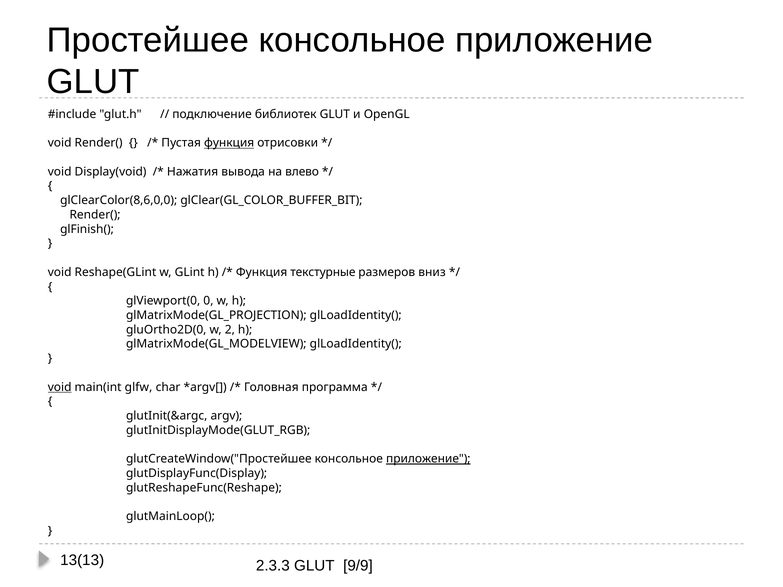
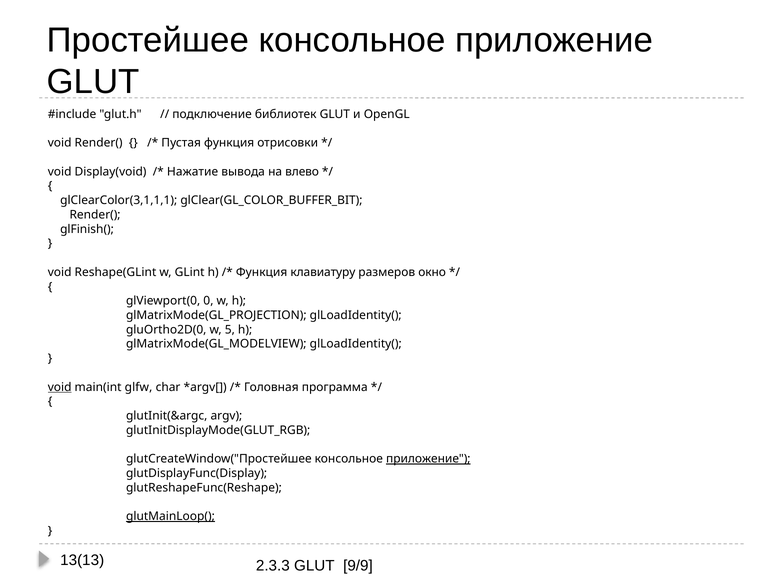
функция underline: present -> none (229, 143)
Нажатия: Нажатия -> Нажатие (193, 172)
glClearColor(8,6,0,0: glClearColor(8,6,0,0 -> glClearColor(3,1,1,1 (119, 200)
текстурные: текстурные -> клавиатуру (323, 272)
вниз: вниз -> окно (432, 272)
2: 2 -> 5 (230, 330)
glutMainLoop( underline: none -> present (170, 517)
